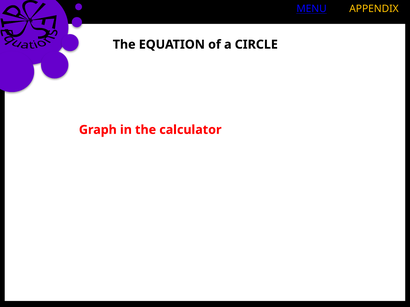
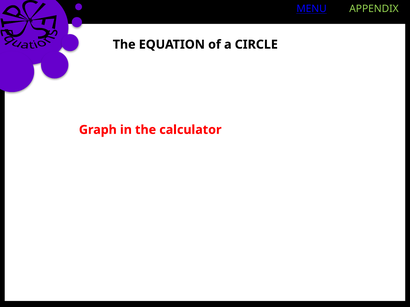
APPENDIX colour: yellow -> light green (374, 9)
